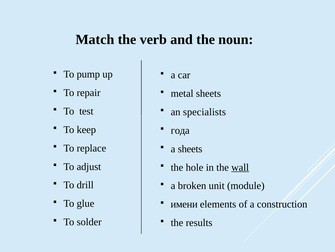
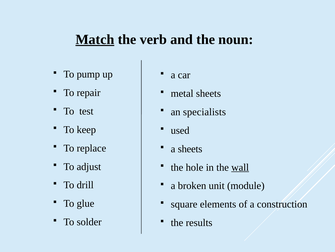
Match underline: none -> present (95, 39)
года: года -> used (180, 130)
имени: имени -> square (184, 204)
